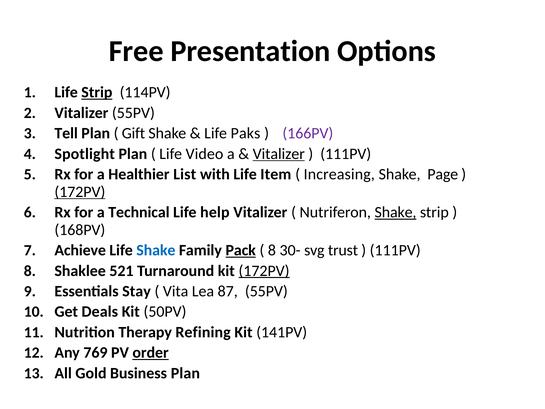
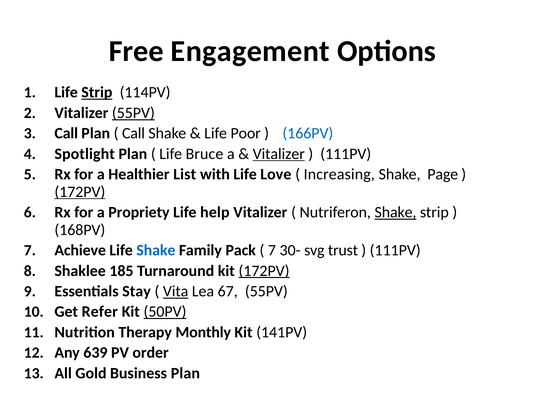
Presentation: Presentation -> Engagement (250, 51)
55PV underline: none -> present (133, 113)
Tell: Tell -> Call (66, 133)
Gift: Gift -> Call (133, 133)
Paks: Paks -> Poor (246, 133)
166PV colour: purple -> blue (308, 133)
Video: Video -> Bruce (204, 154)
Item: Item -> Love (276, 174)
Technical: Technical -> Propriety (139, 212)
Pack underline: present -> none (241, 250)
8: 8 -> 7 (272, 250)
521: 521 -> 185 (121, 271)
Vita underline: none -> present (176, 291)
87: 87 -> 67 (228, 291)
Deals: Deals -> Refer (100, 312)
50PV underline: none -> present (165, 312)
Refining: Refining -> Monthly (203, 332)
769: 769 -> 639 (95, 352)
order underline: present -> none (151, 352)
